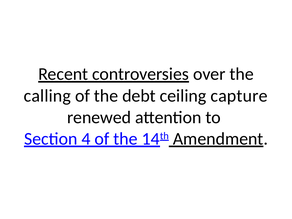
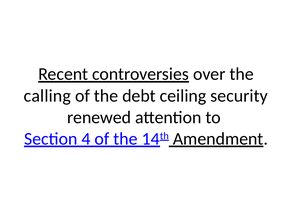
capture: capture -> security (239, 96)
